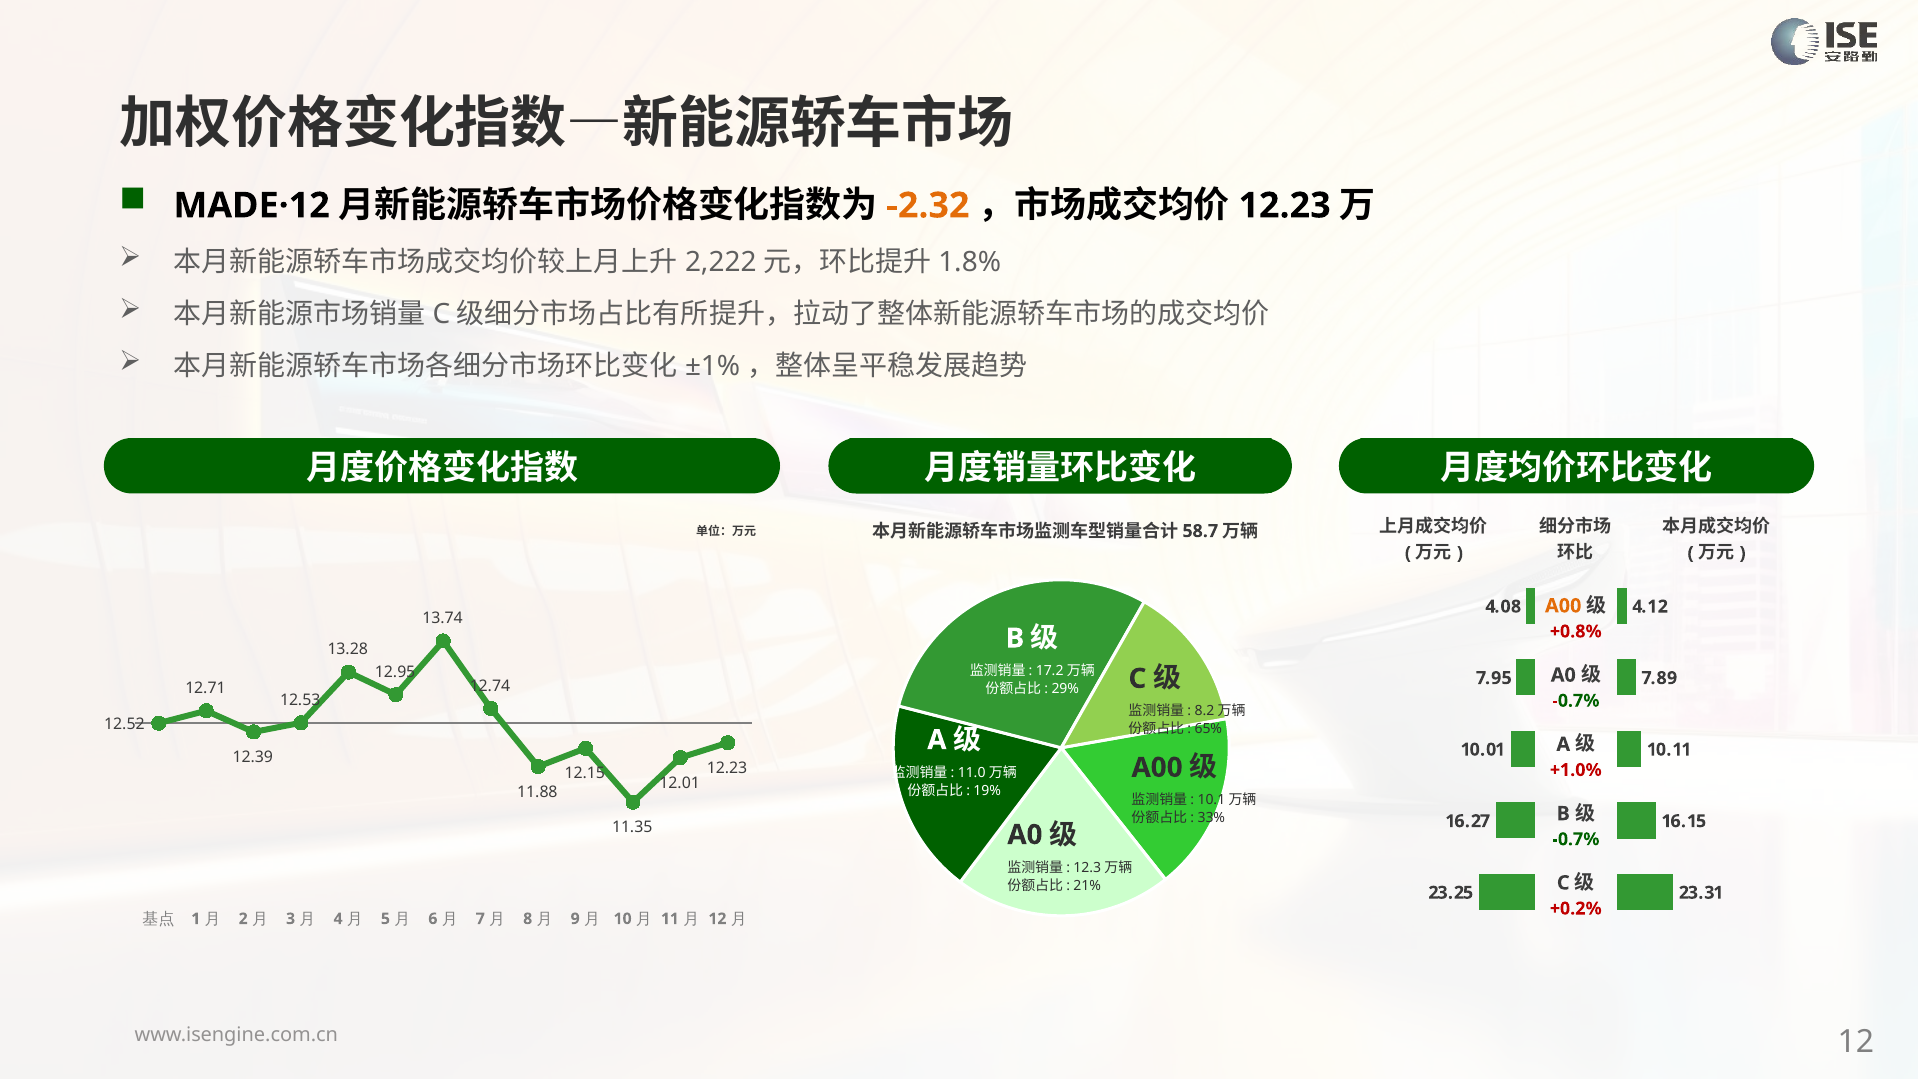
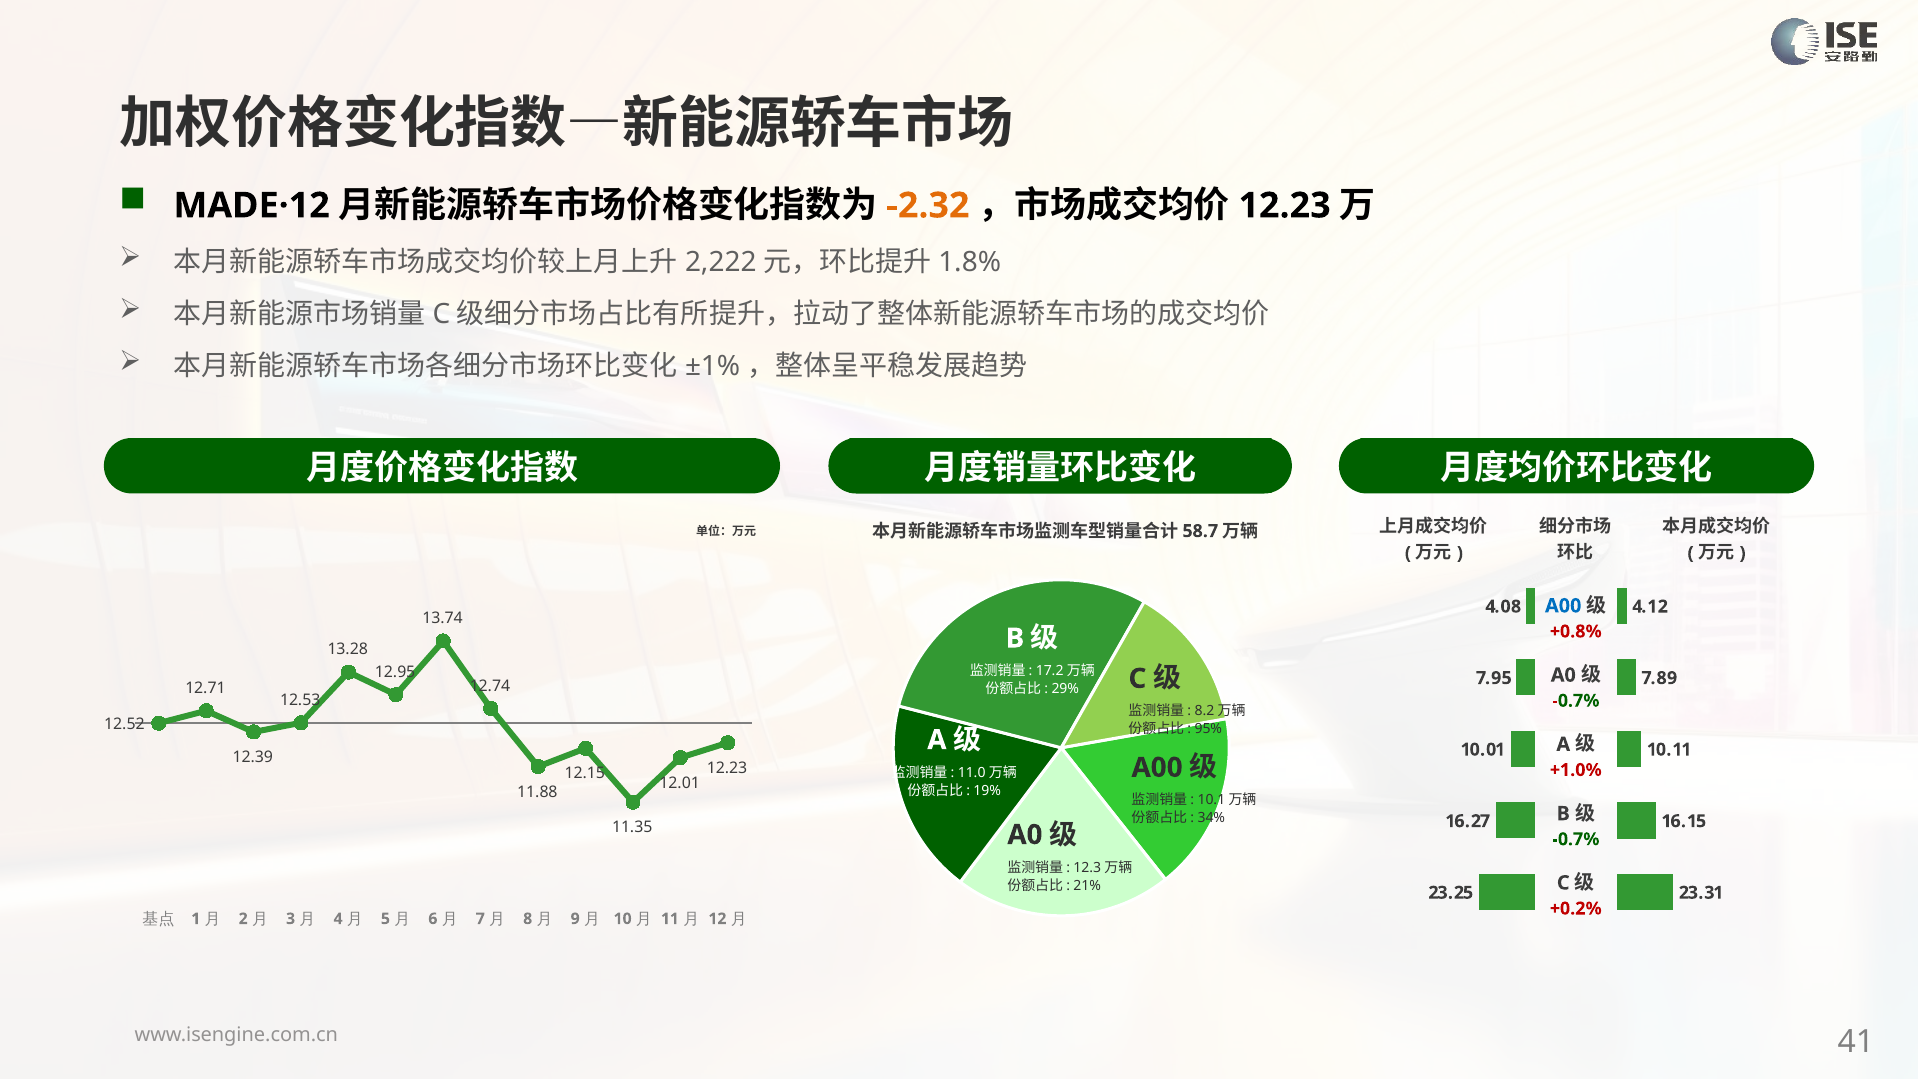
A00 colour: orange -> blue (1563, 606)
65%: 65% -> 95% (1208, 729)
33%: 33% -> 34% (1211, 818)
12: 12 -> 41 (1856, 1042)
